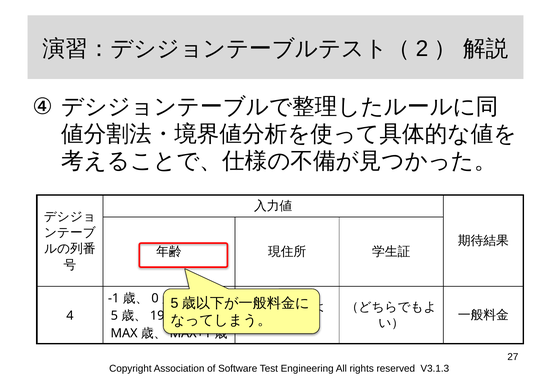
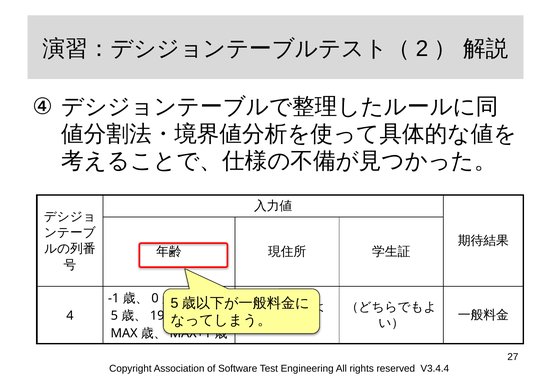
V3.1.3: V3.1.3 -> V3.4.4 (435, 368)
